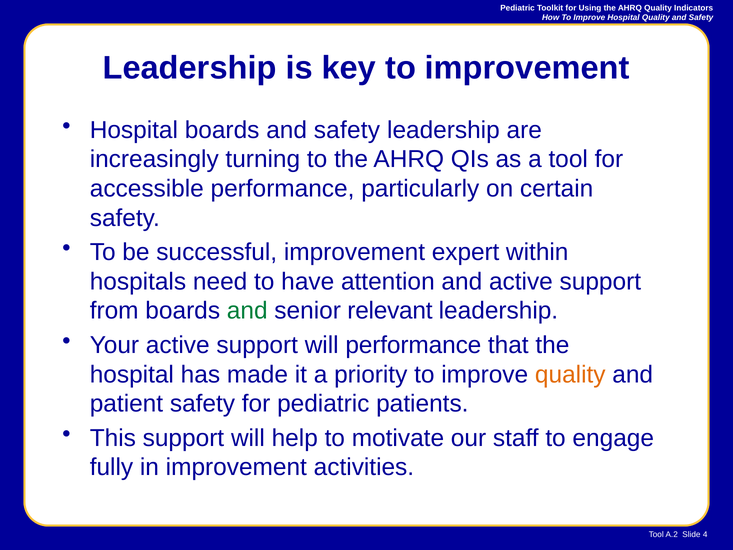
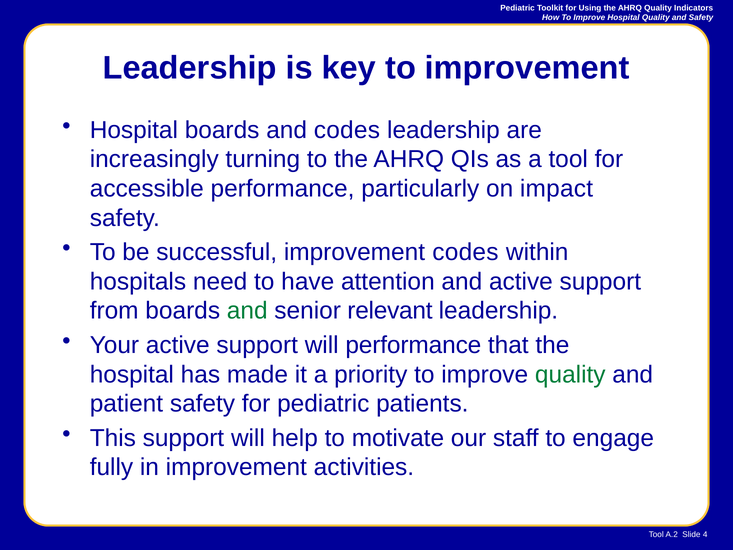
boards and safety: safety -> codes (347, 130)
certain: certain -> impact (557, 189)
improvement expert: expert -> codes (465, 252)
quality colour: orange -> green (570, 374)
